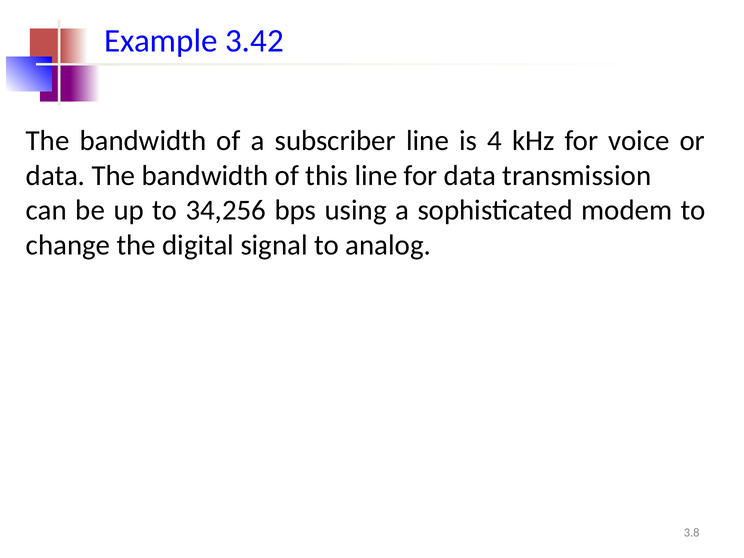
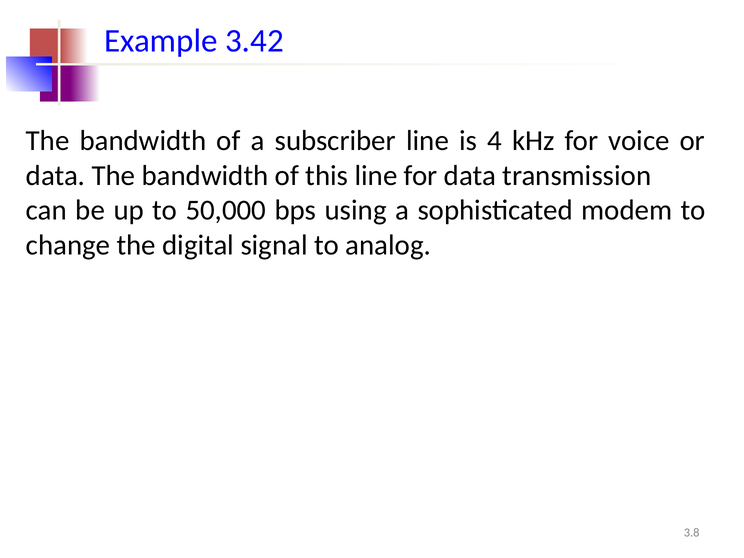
34,256: 34,256 -> 50,000 (226, 210)
